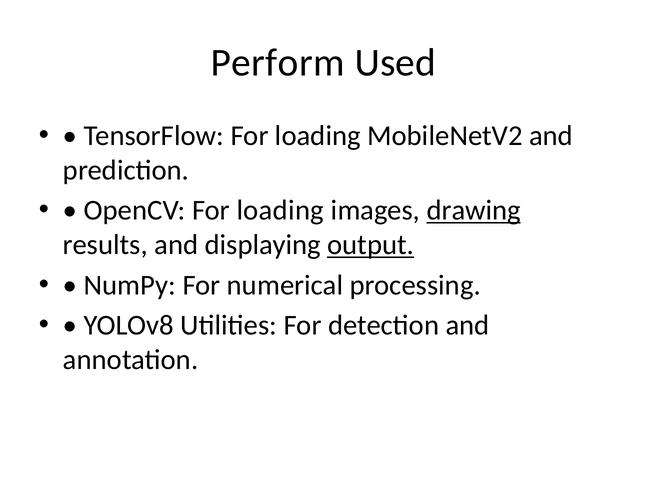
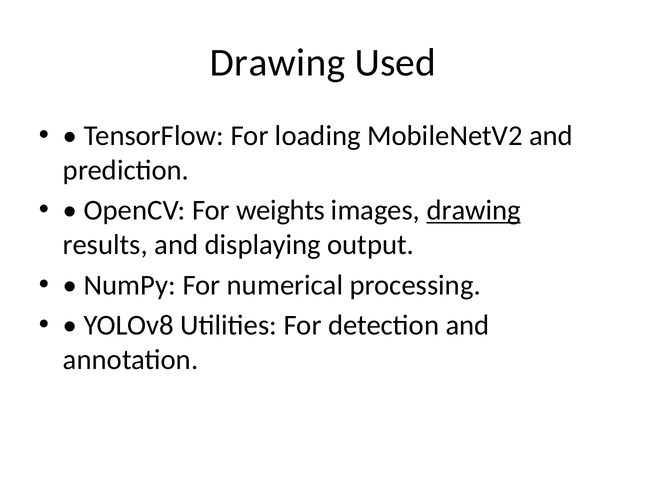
Perform: Perform -> Drawing (278, 63)
OpenCV For loading: loading -> weights (281, 210)
output underline: present -> none (371, 245)
